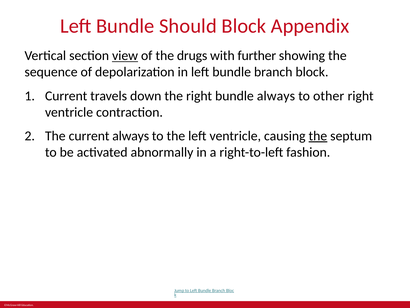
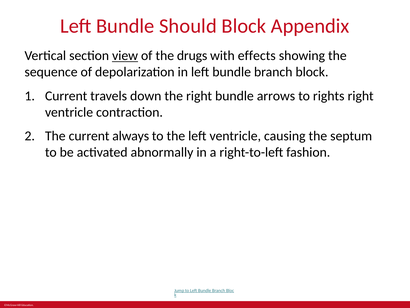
further: further -> effects (257, 56)
bundle always: always -> arrows (276, 96)
other: other -> rights (329, 96)
the underline: present -> none (318, 136)
